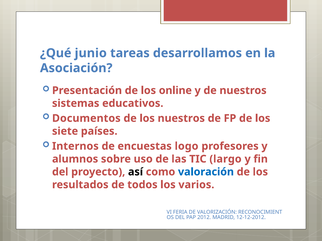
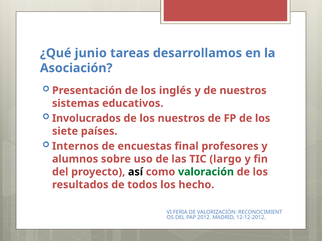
online: online -> inglés (175, 91)
Documentos: Documentos -> Involucrados (86, 119)
logo: logo -> final (187, 146)
valoración colour: blue -> green (206, 172)
varios: varios -> hecho (196, 185)
